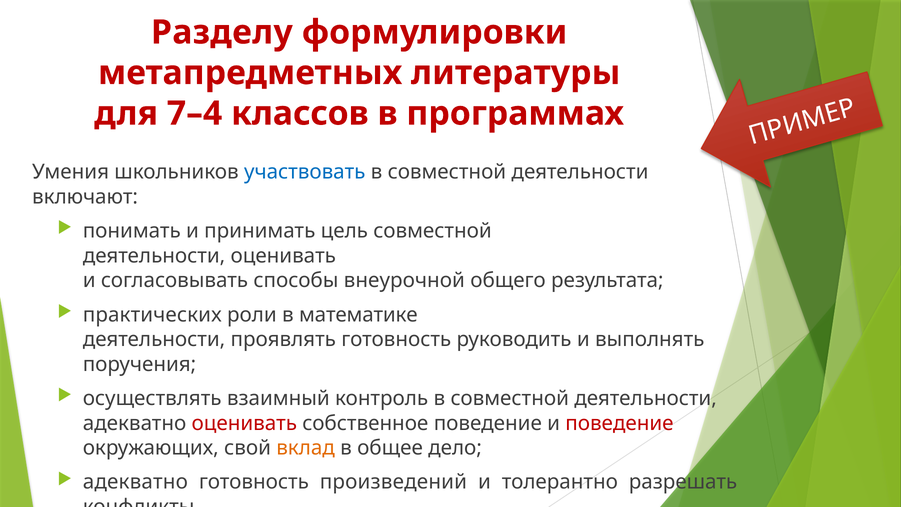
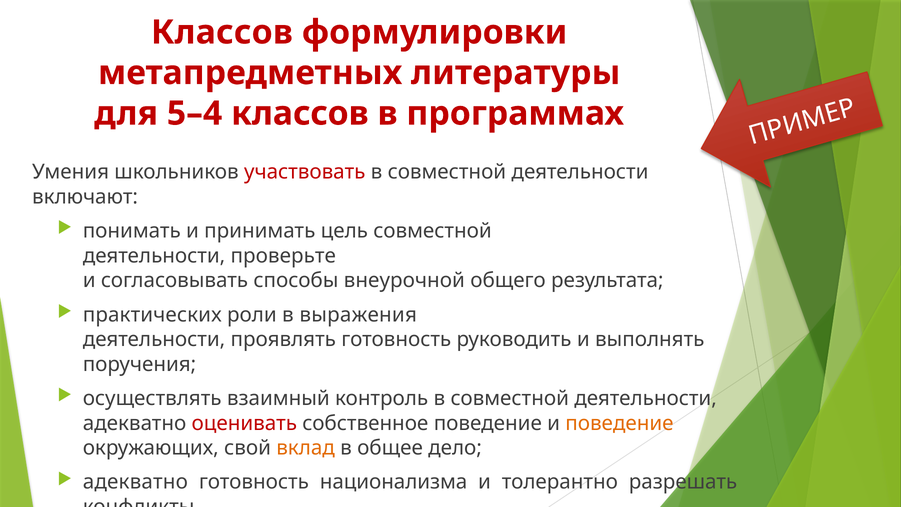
Разделу: Разделу -> Классов (222, 32)
7–4: 7–4 -> 5–4 (195, 113)
участвовать colour: blue -> red (305, 172)
деятельности оценивать: оценивать -> проверьте (283, 256)
математике: математике -> выражения (358, 315)
поведение colour: red -> orange (619, 423)
произведений: произведений -> национализма (394, 482)
